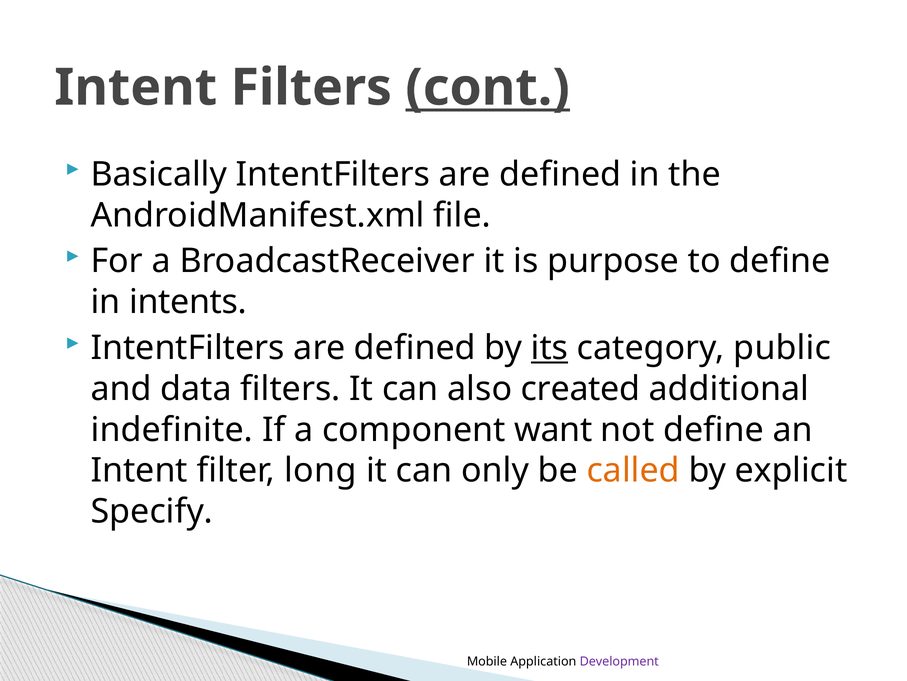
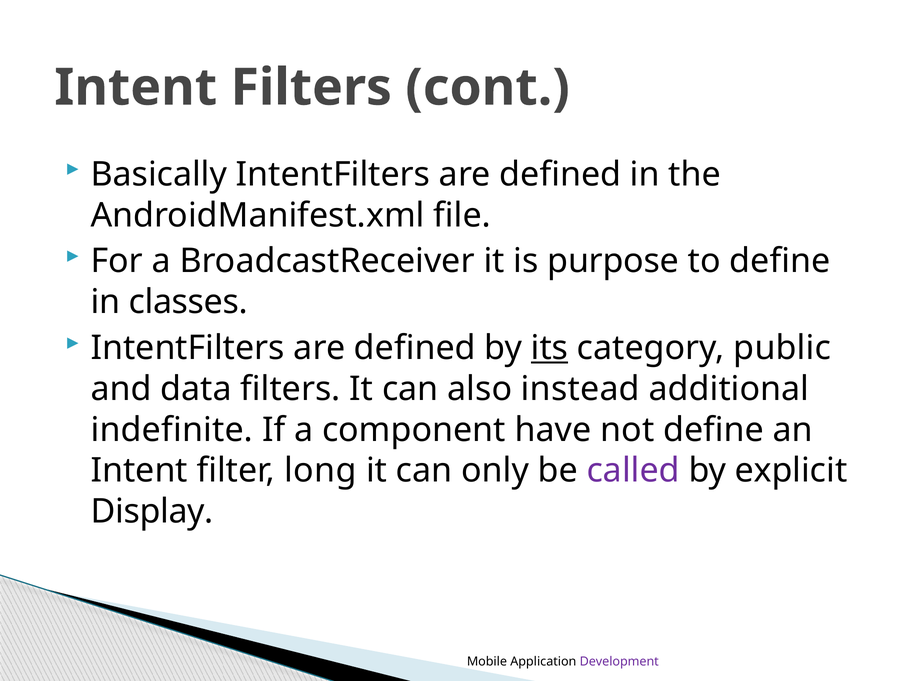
cont underline: present -> none (488, 88)
intents: intents -> classes (188, 302)
created: created -> instead (580, 389)
want: want -> have (553, 429)
called colour: orange -> purple (633, 470)
Specify: Specify -> Display (152, 511)
